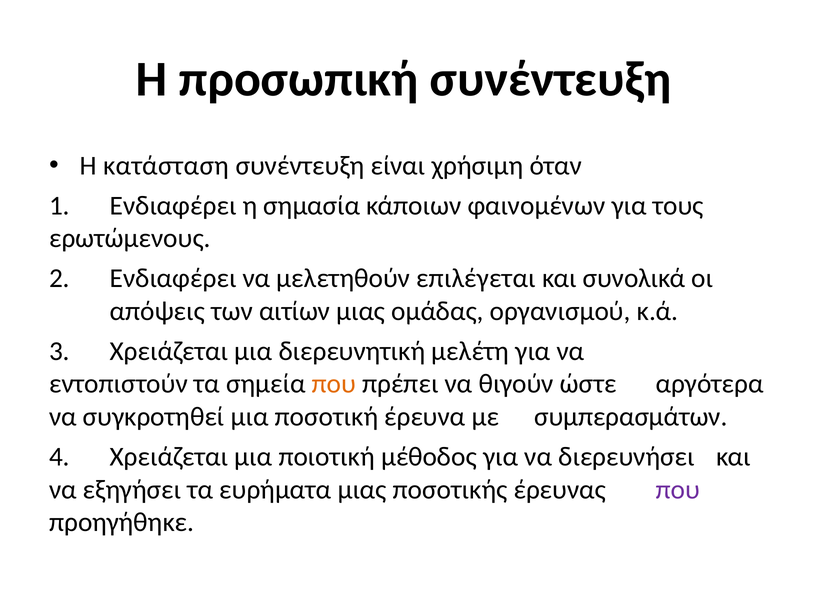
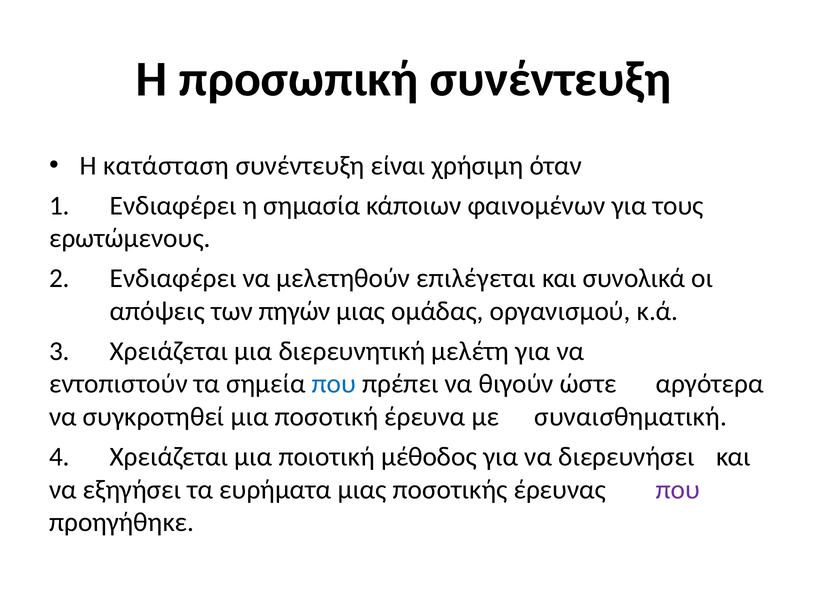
αιτίων: αιτίων -> πηγών (295, 311)
που colour: orange -> blue (334, 384)
συμπερασμάτων: συμπερασμάτων -> συναισθηματική (631, 417)
